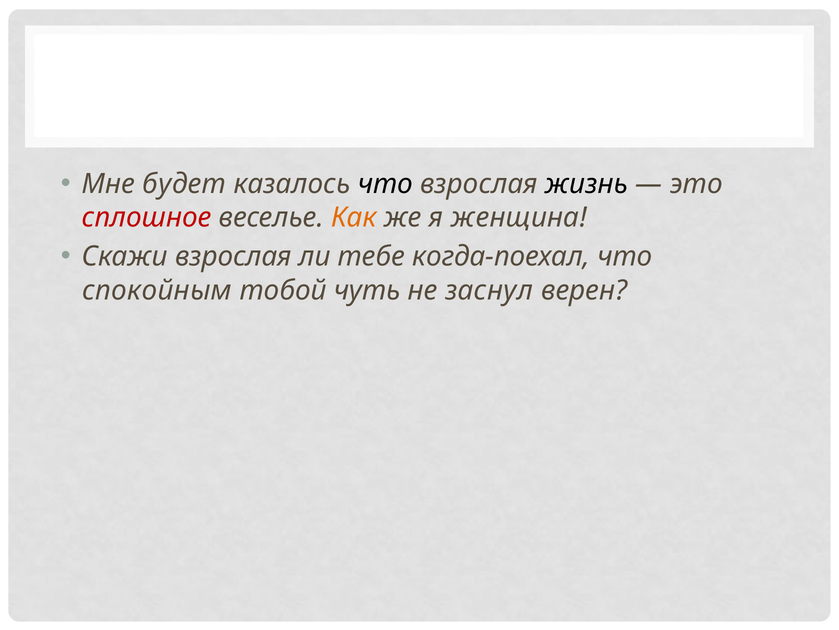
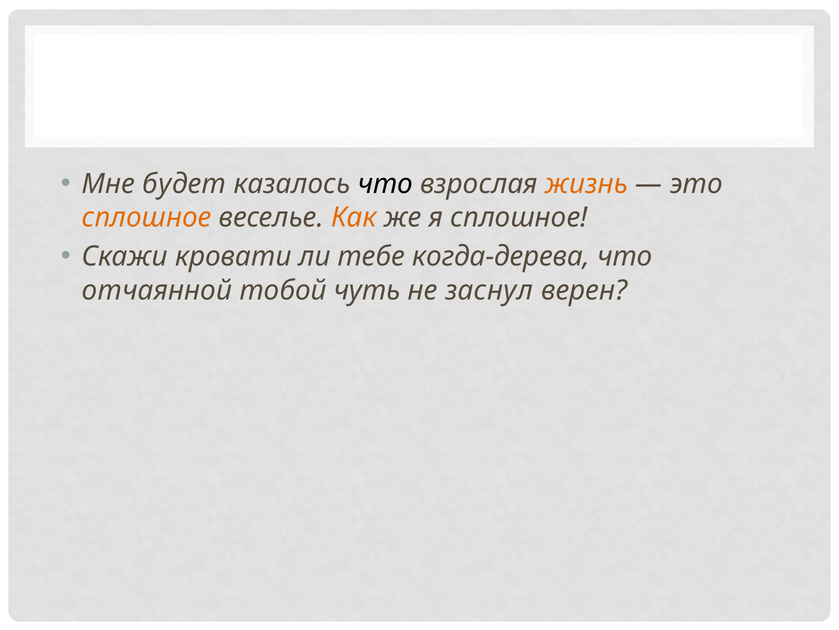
жизнь colour: black -> orange (587, 184)
сплошное colour: red -> orange (147, 217)
я женщина: женщина -> сплошное (519, 217)
Скажи взрослая: взрослая -> кровати (233, 256)
когда-поехал: когда-поехал -> когда-дерева (501, 256)
спокойным: спокойным -> отчаянной (157, 290)
